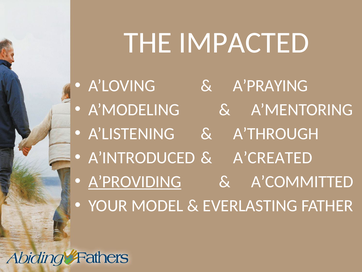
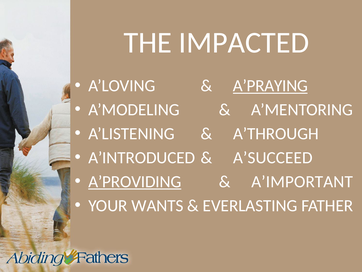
A’PRAYING underline: none -> present (270, 86)
A’CREATED: A’CREATED -> A’SUCCEED (273, 157)
A’COMMITTED: A’COMMITTED -> A’IMPORTANT (302, 181)
MODEL: MODEL -> WANTS (157, 205)
